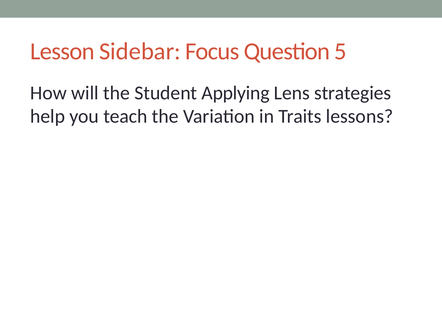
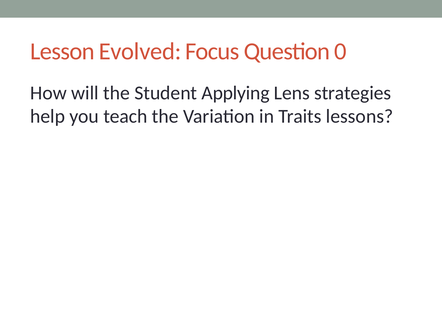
Sidebar: Sidebar -> Evolved (140, 51)
5: 5 -> 0 (341, 51)
